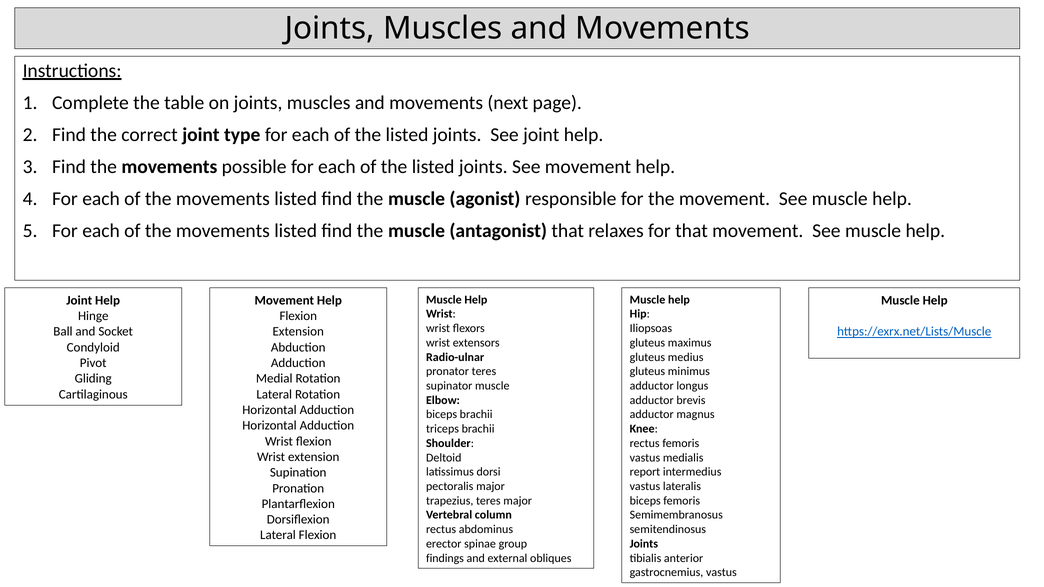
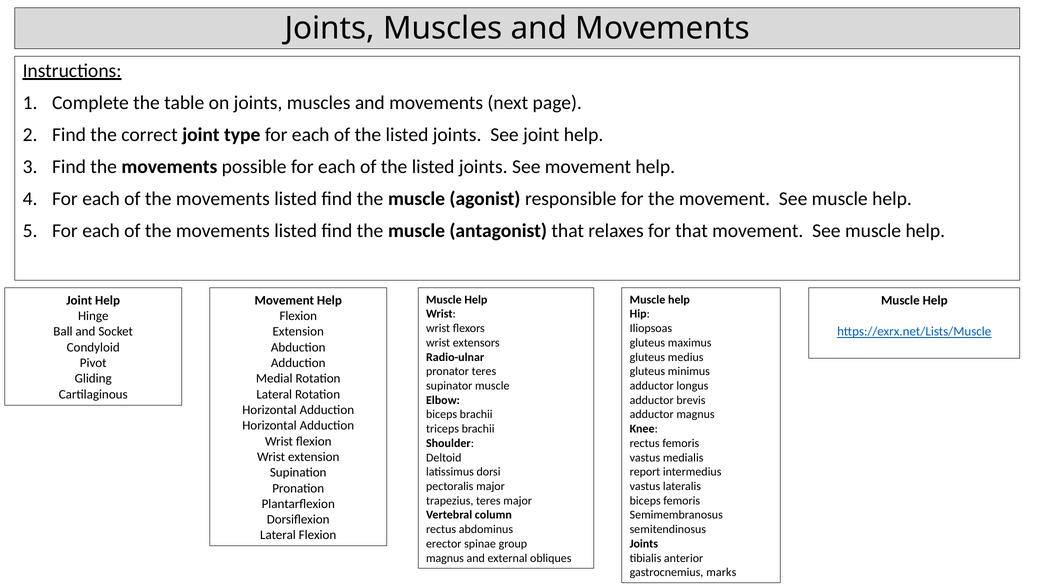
findings: findings -> magnus (445, 558)
gastrocnemius vastus: vastus -> marks (721, 573)
